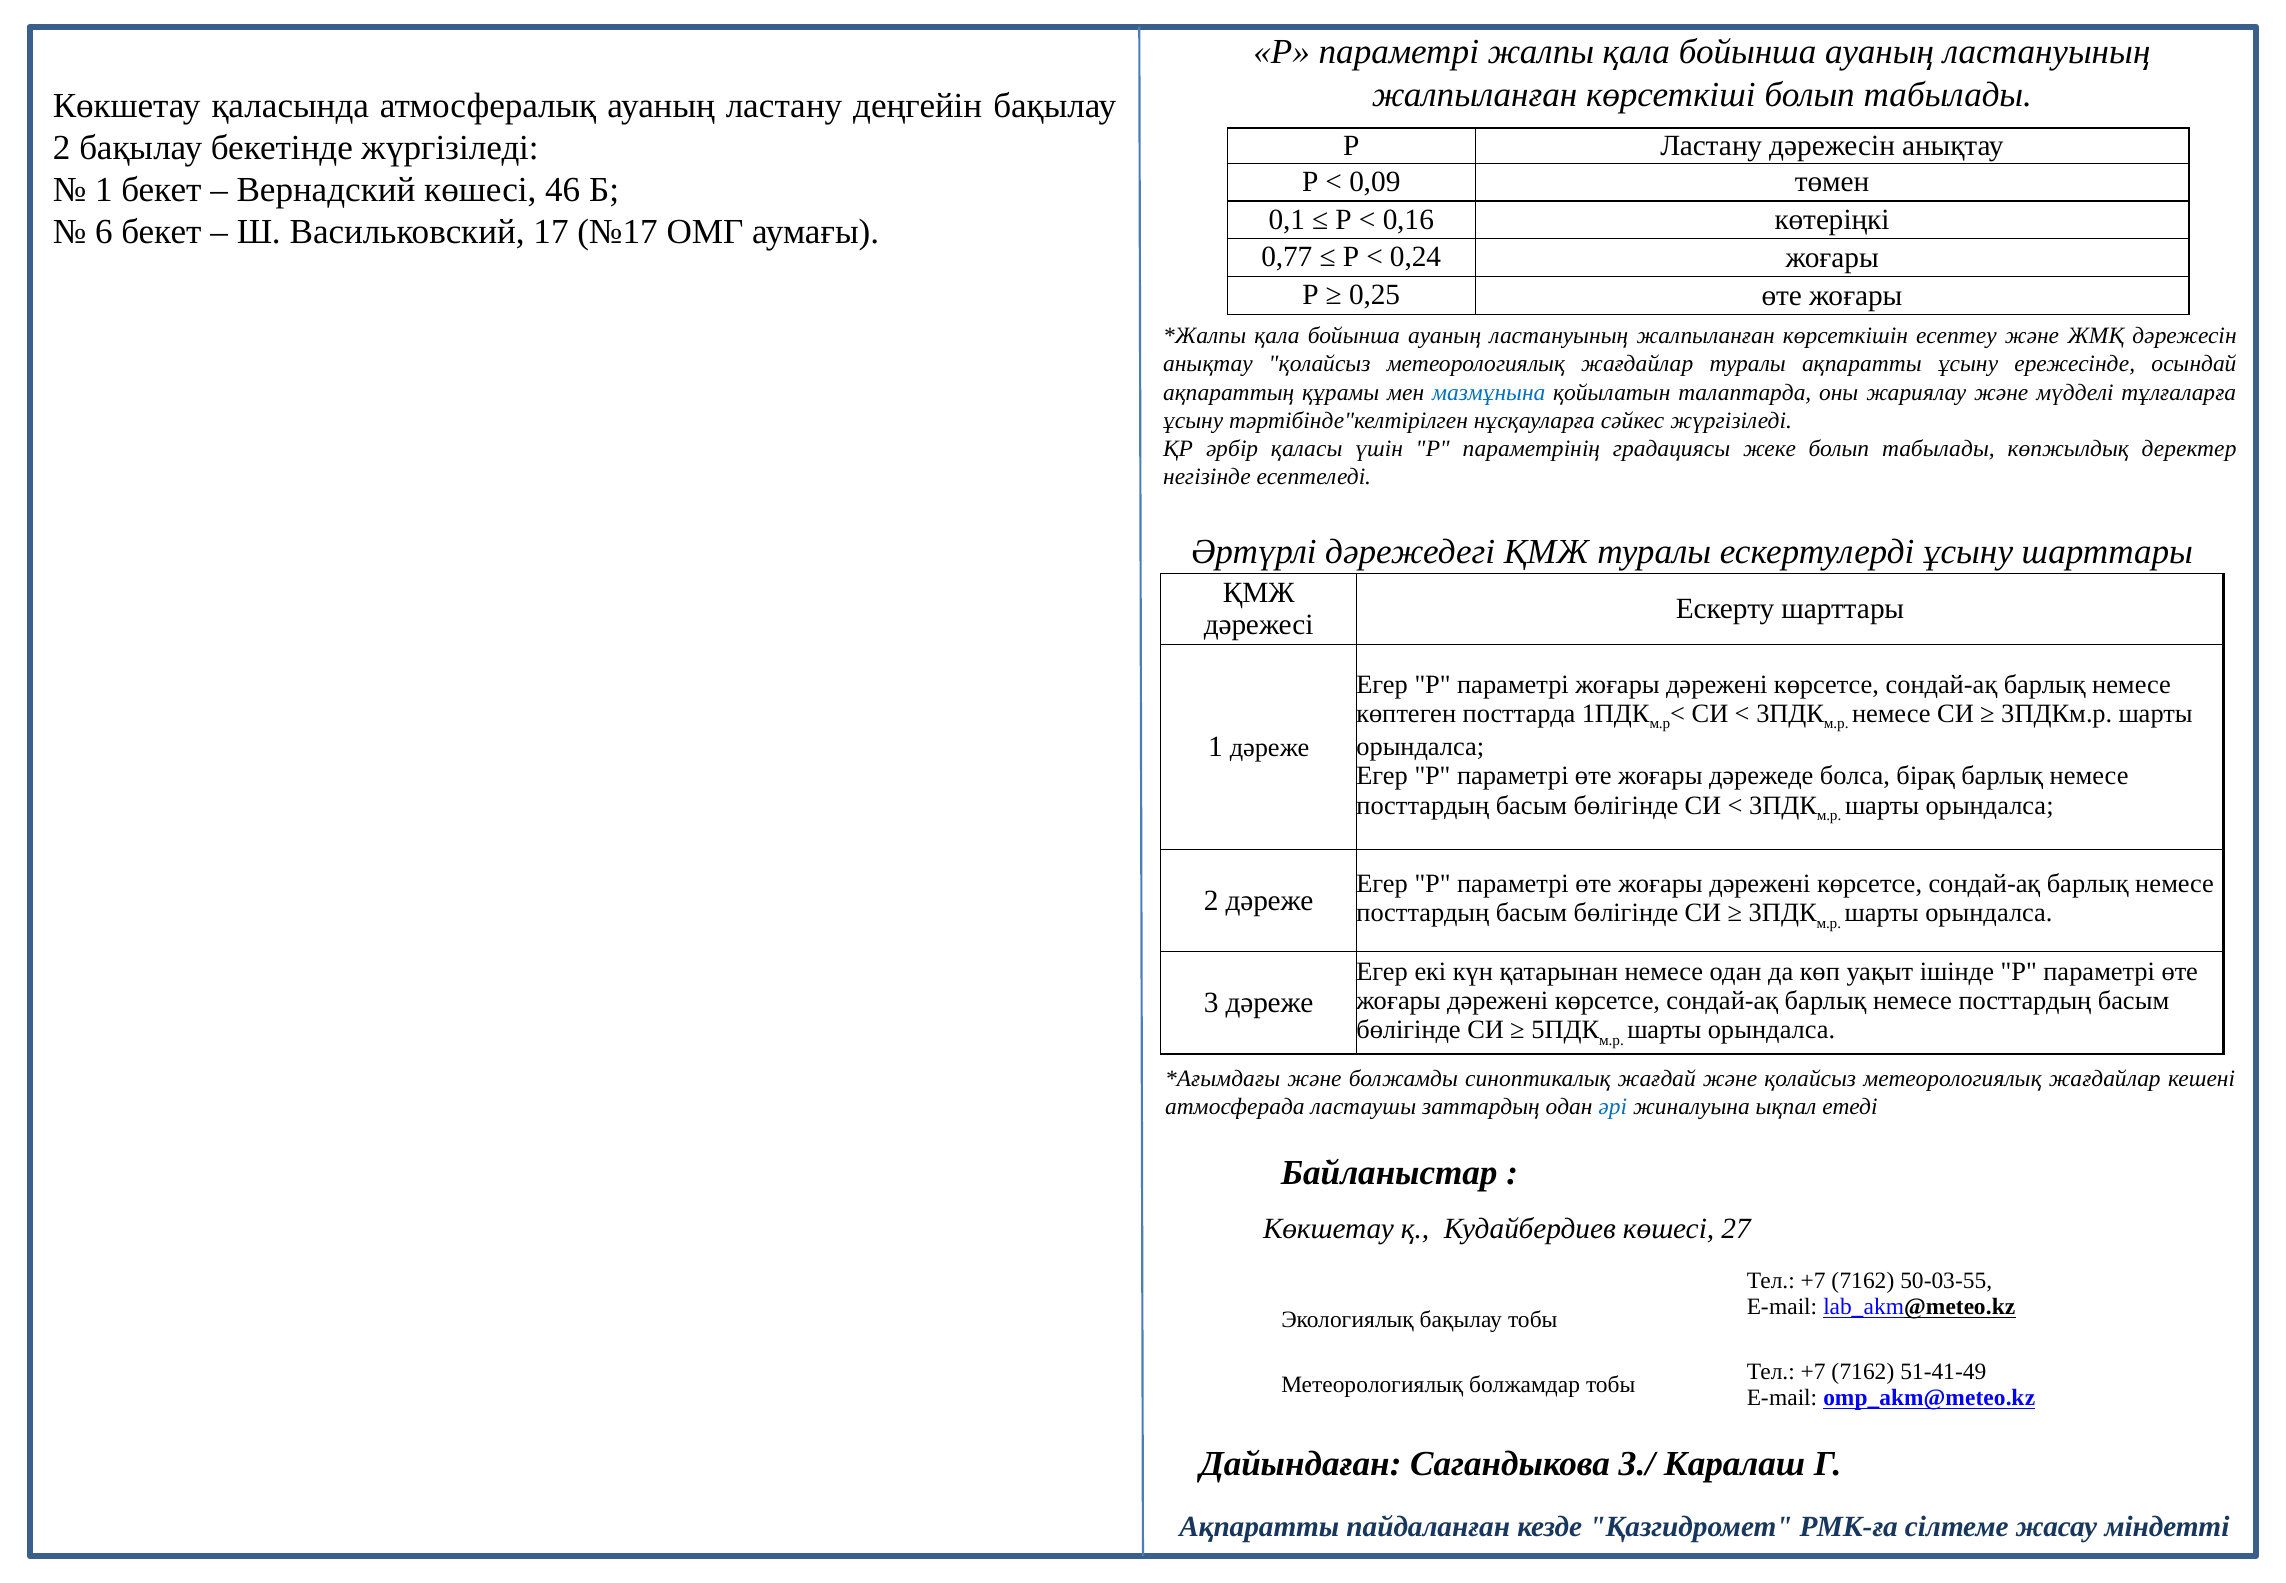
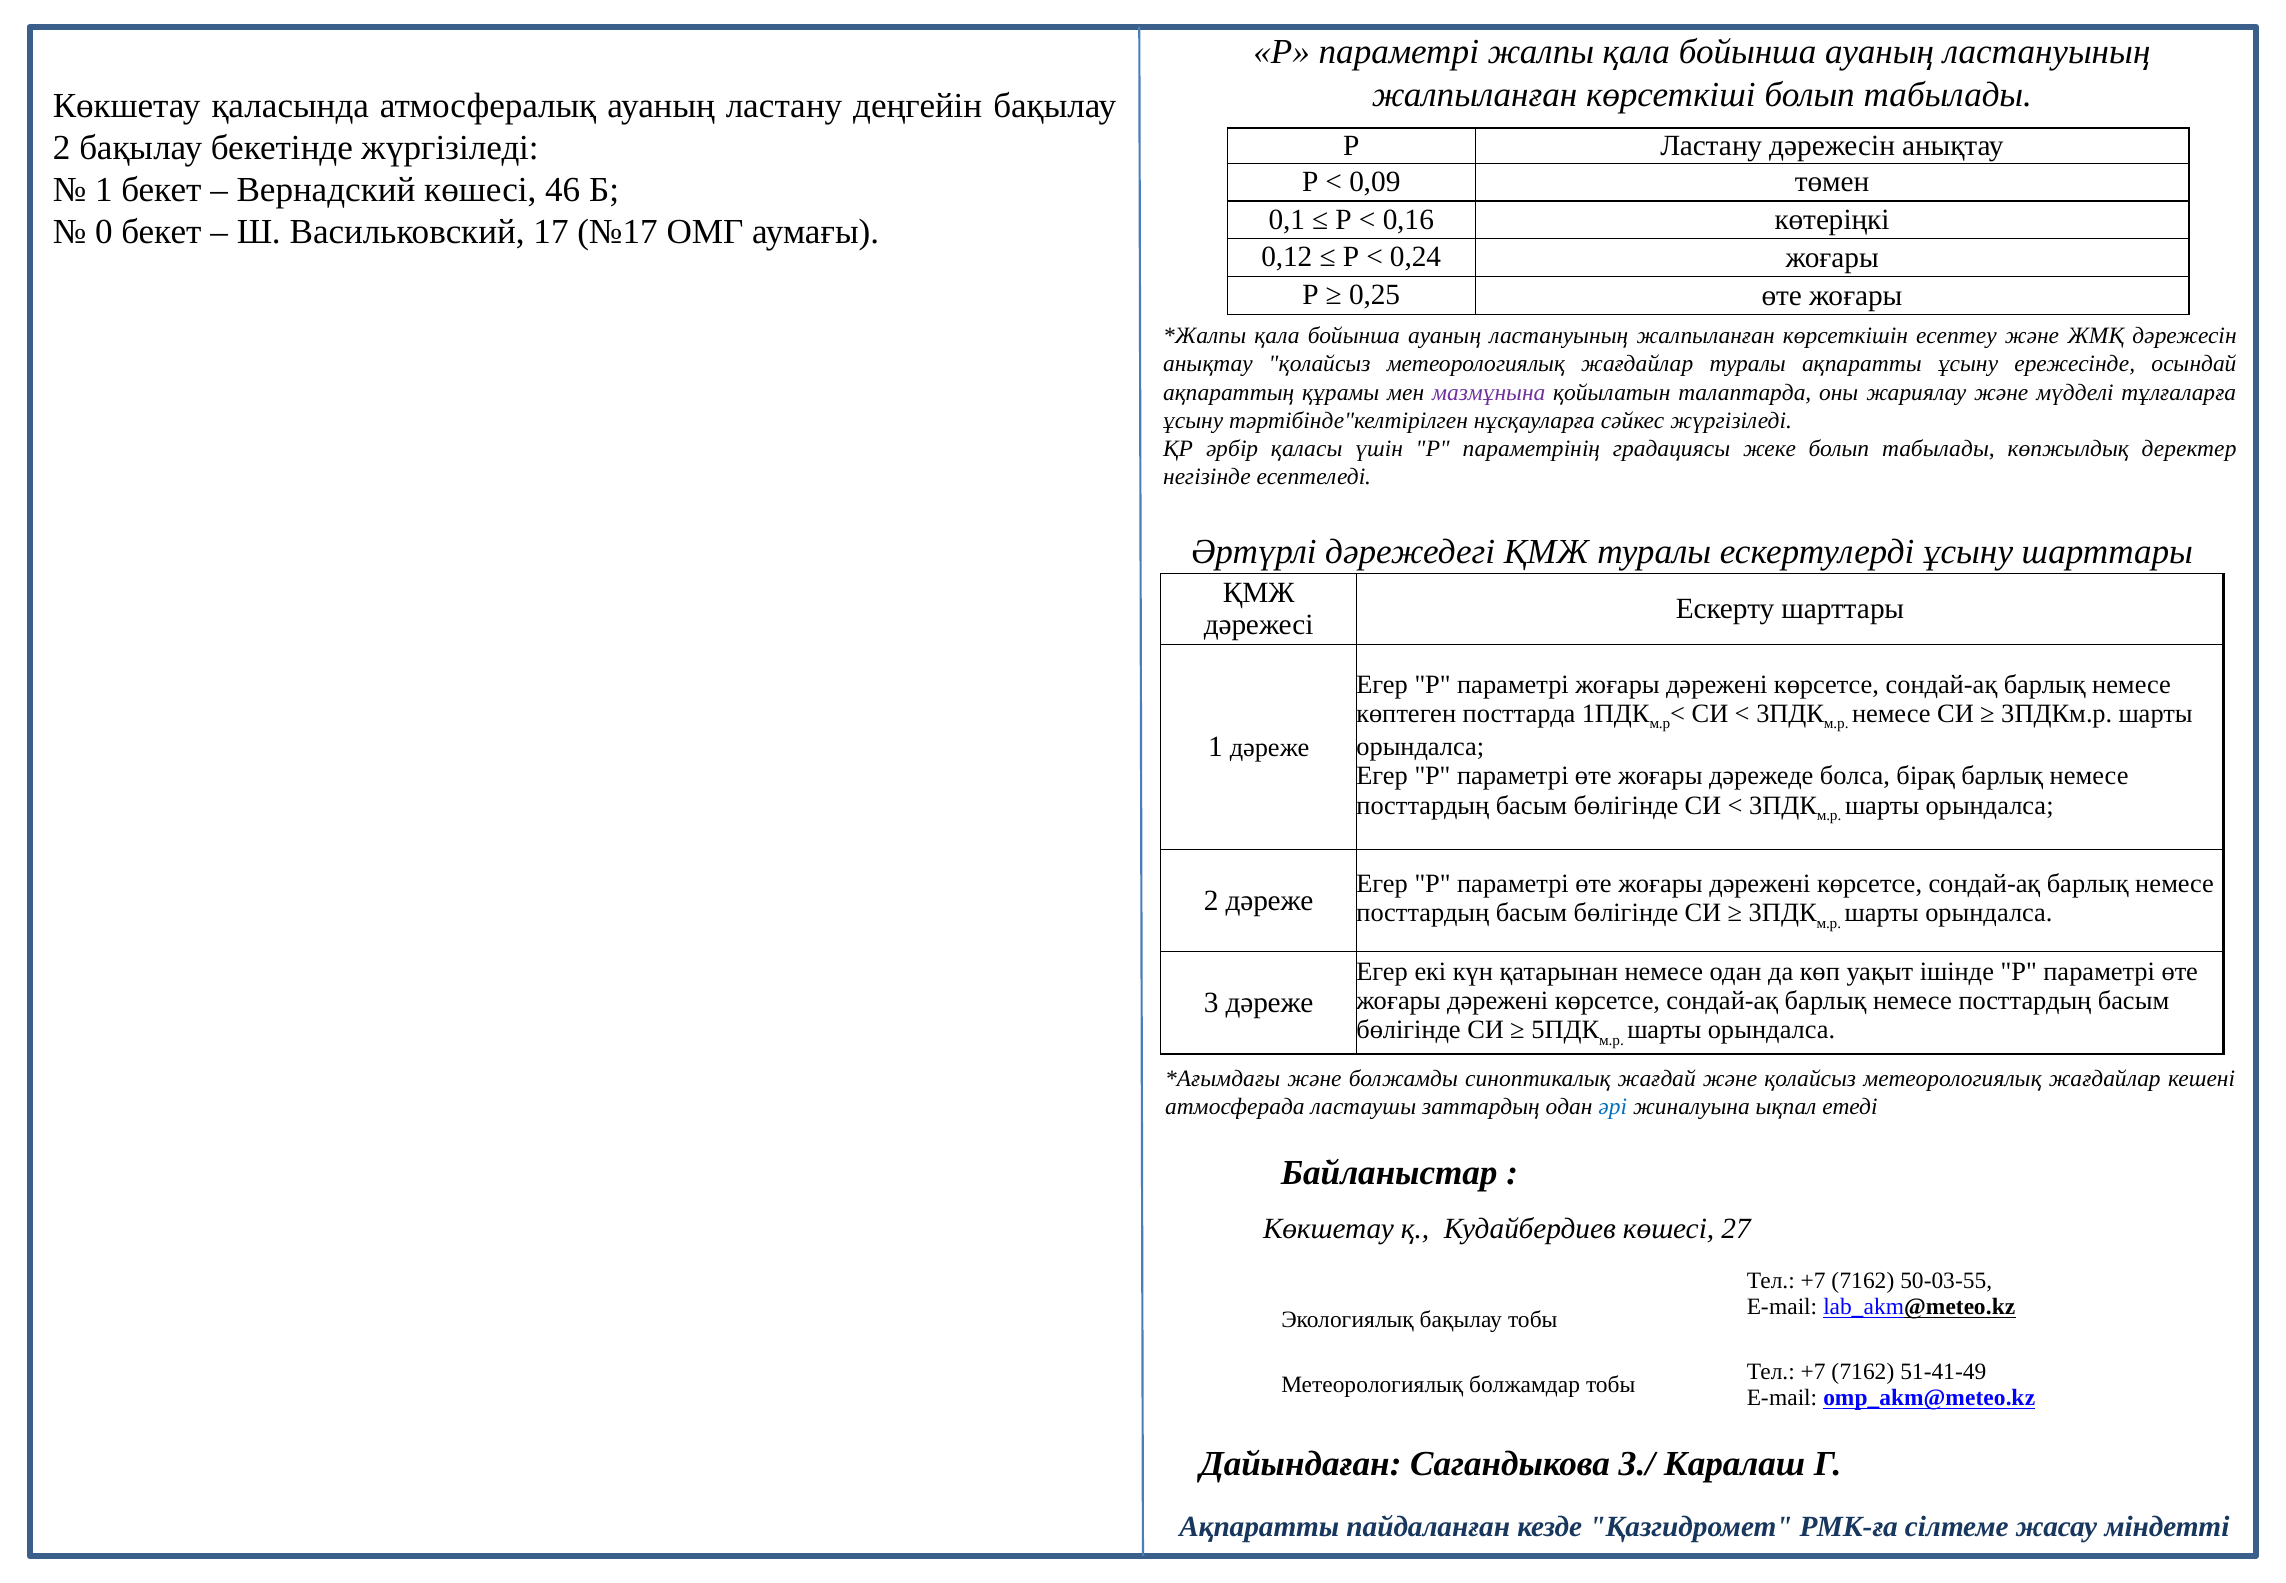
6: 6 -> 0 (104, 232)
0,77: 0,77 -> 0,12 (1287, 257)
мазмұнына colour: blue -> purple (1489, 392)
